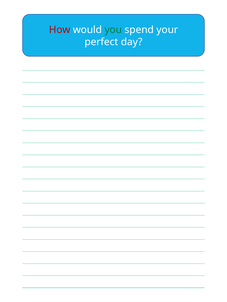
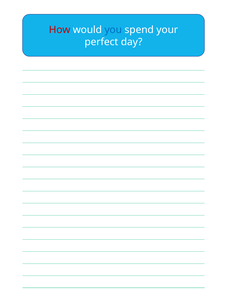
you colour: green -> blue (113, 30)
